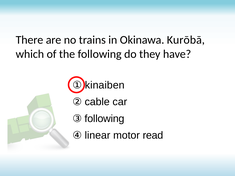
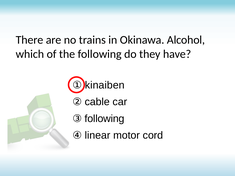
Kurōbā: Kurōbā -> Alcohol (186, 40)
read: read -> cord (153, 136)
